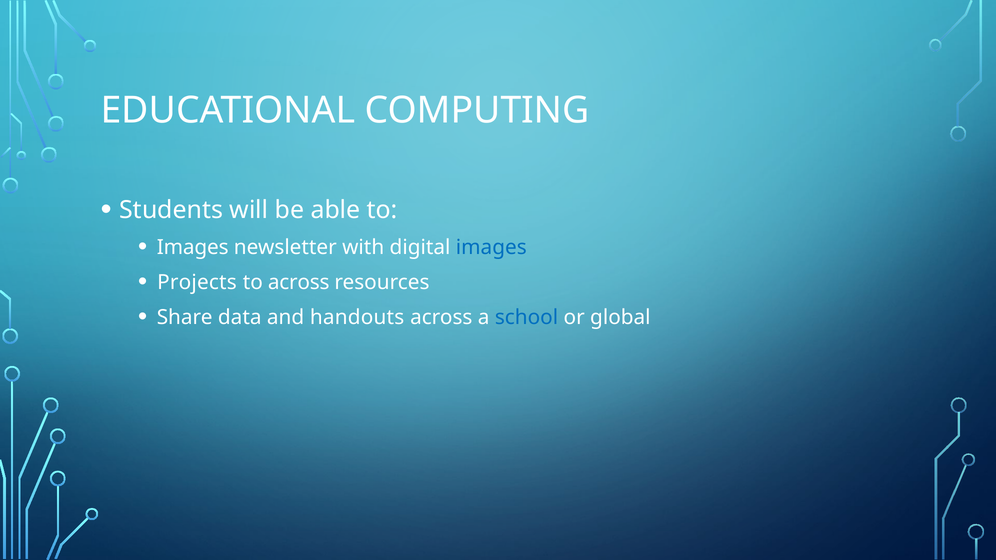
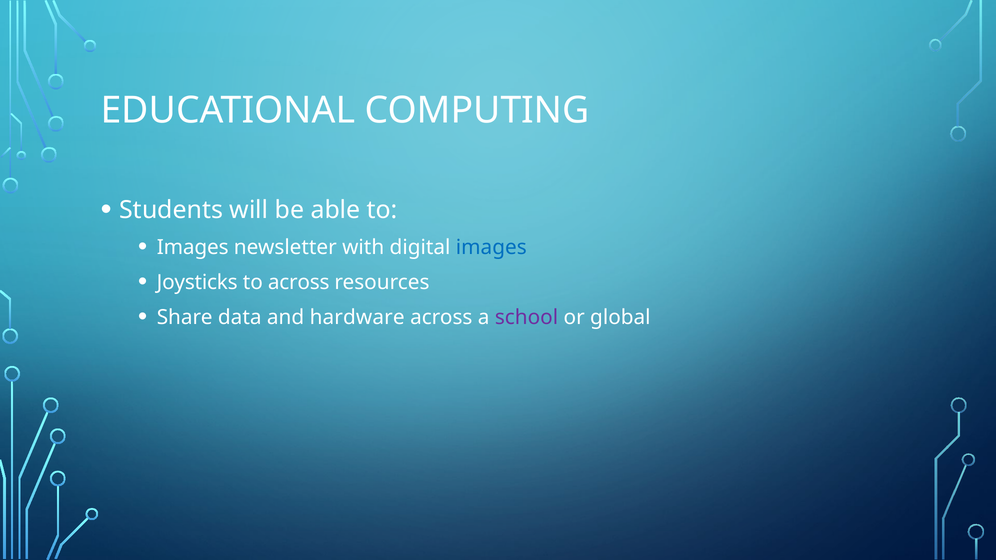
Projects: Projects -> Joysticks (197, 282)
handouts: handouts -> hardware (357, 318)
school colour: blue -> purple (527, 318)
